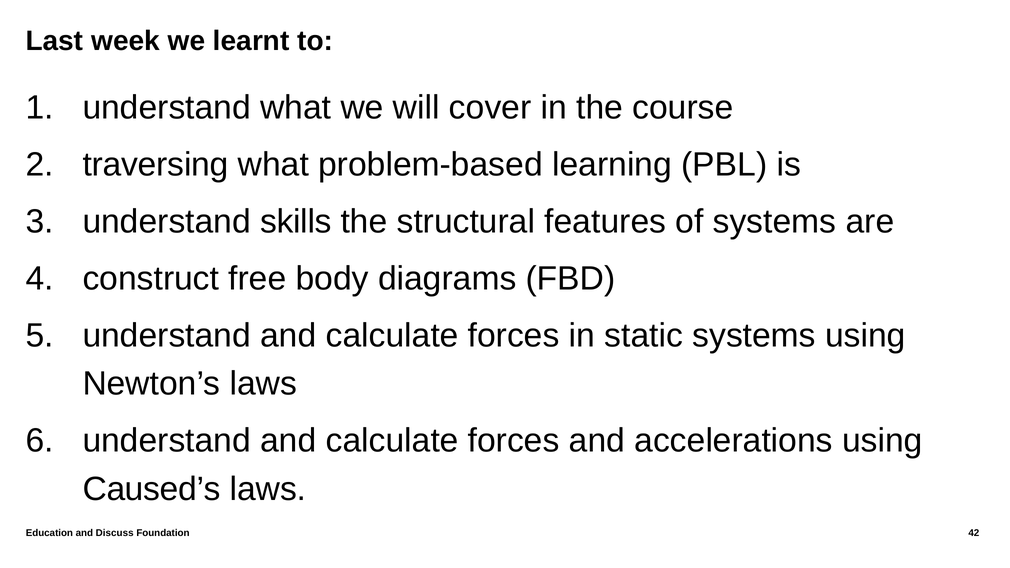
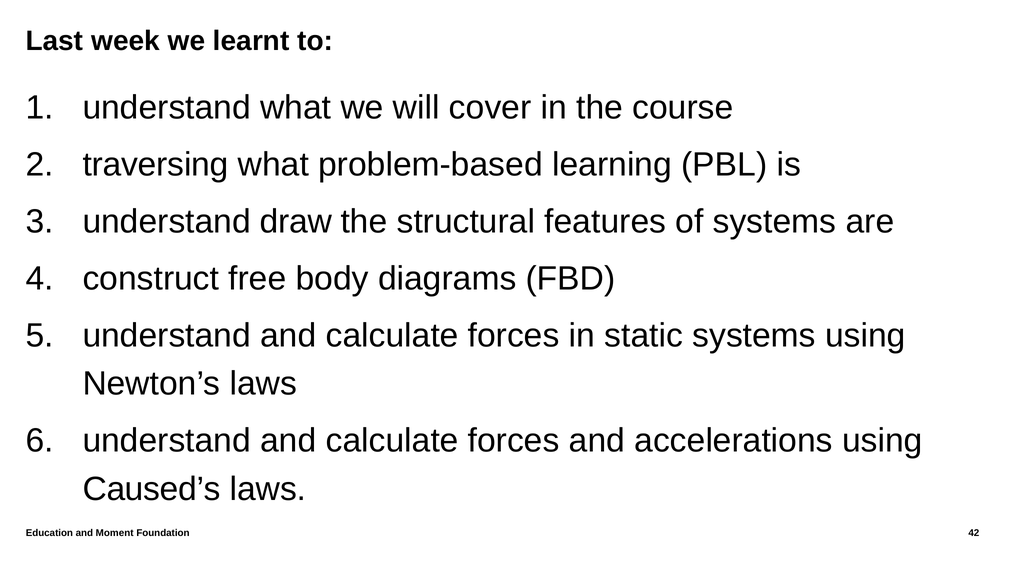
skills: skills -> draw (296, 222)
Discuss: Discuss -> Moment (115, 533)
